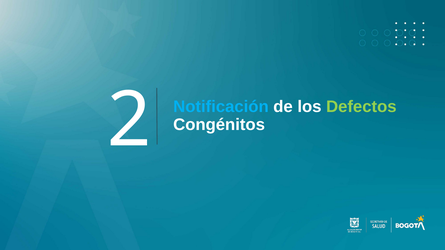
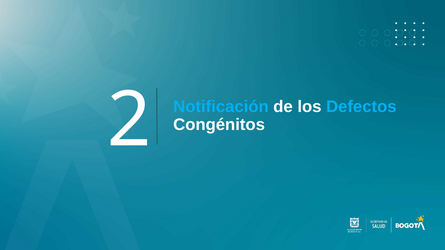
Defectos colour: light green -> light blue (361, 107)
